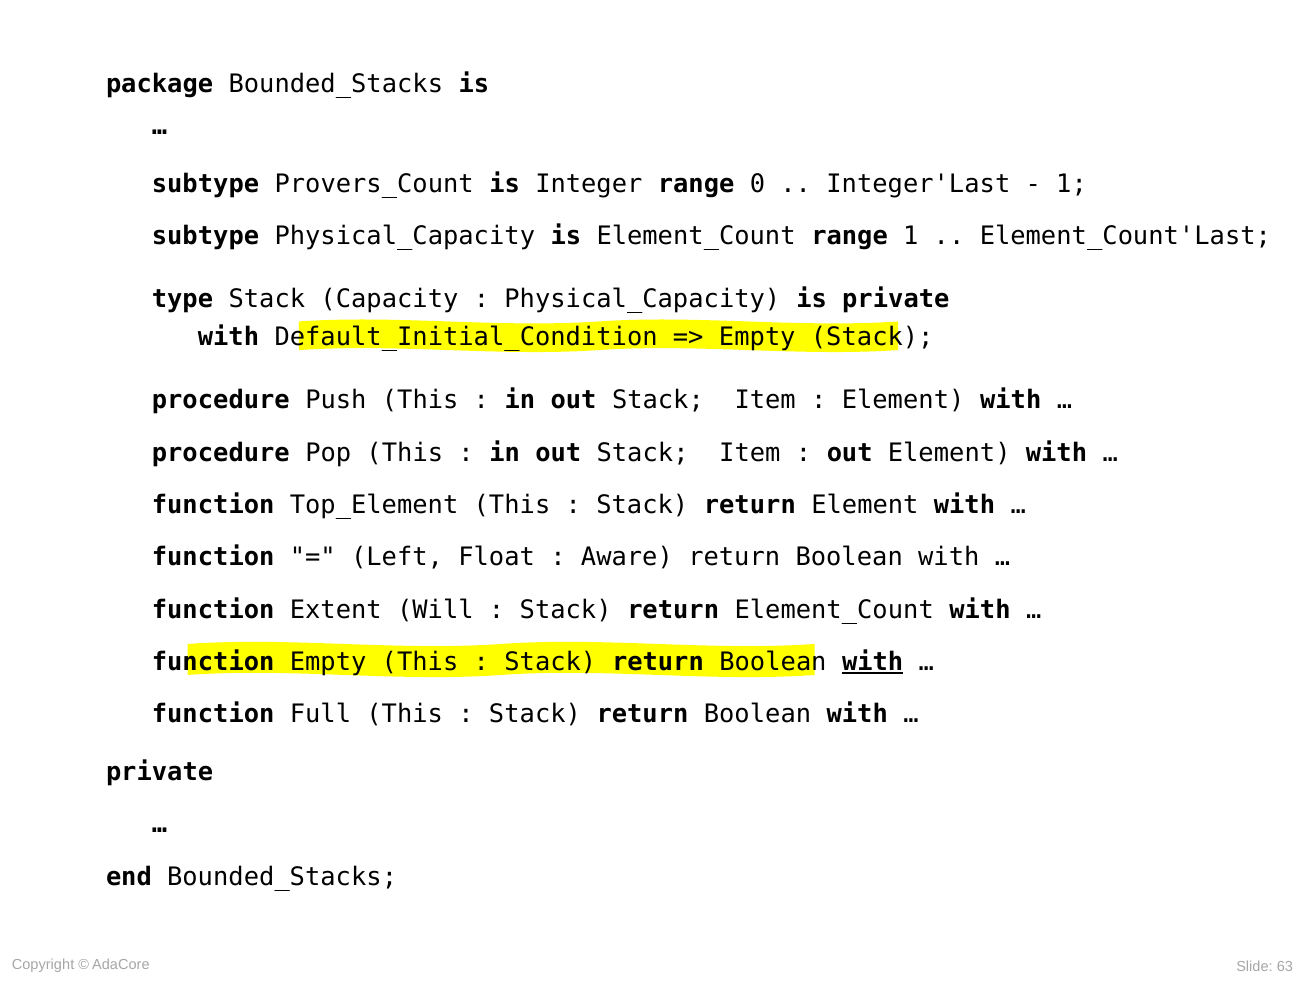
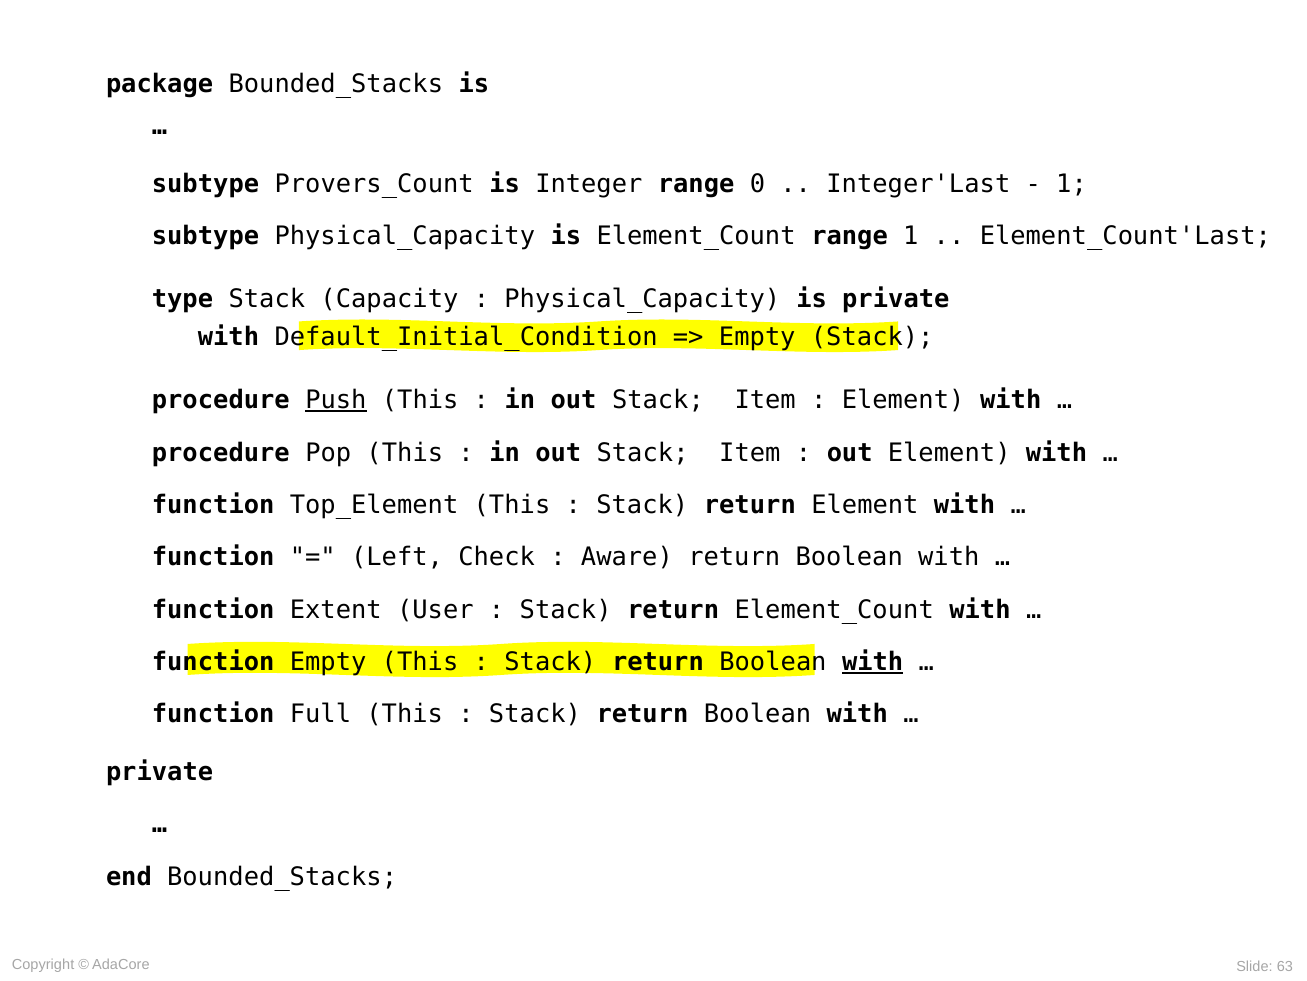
Push underline: none -> present (336, 400)
Float: Float -> Check (497, 557)
Will: Will -> User (435, 609)
